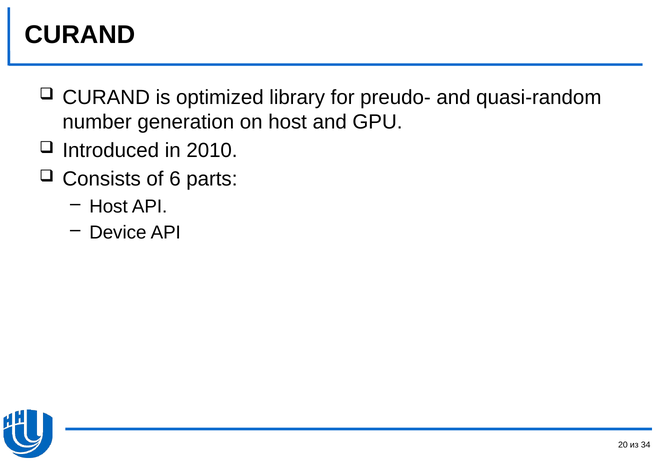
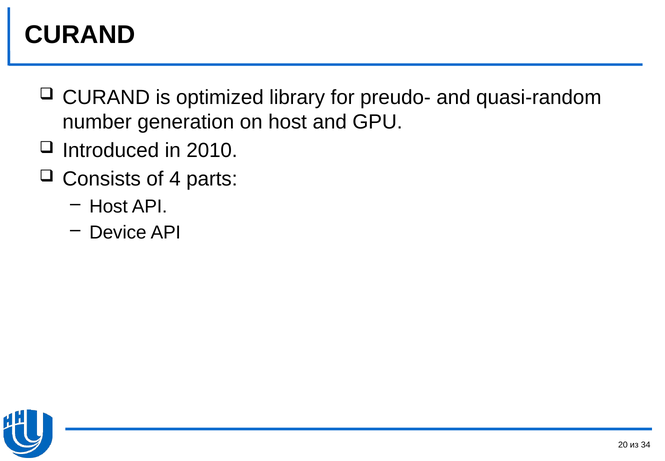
6: 6 -> 4 (175, 179)
